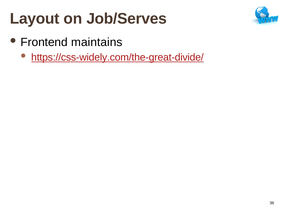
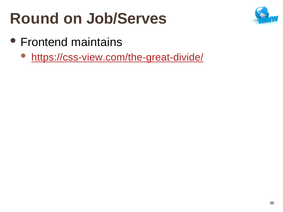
Layout: Layout -> Round (35, 19)
https://css-widely.com/the-great-divide/: https://css-widely.com/the-great-divide/ -> https://css-view.com/the-great-divide/ (117, 57)
